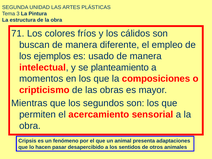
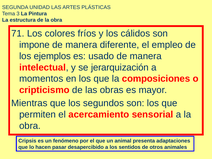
buscan: buscan -> impone (34, 45)
planteamiento: planteamiento -> jerarquización (120, 67)
